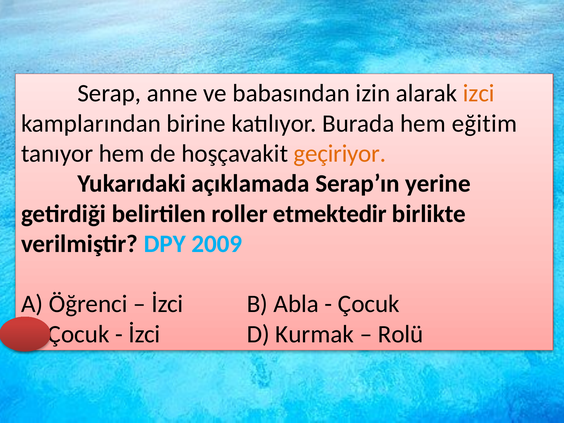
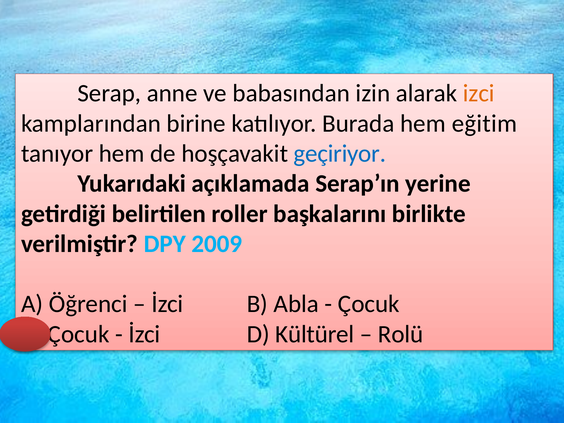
geçiriyor colour: orange -> blue (340, 154)
etmektedir: etmektedir -> başkalarını (330, 214)
Kurmak: Kurmak -> Kültürel (315, 334)
